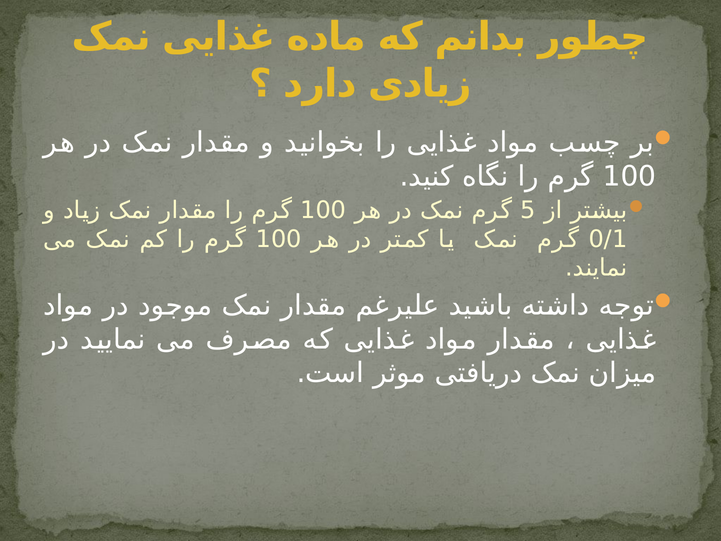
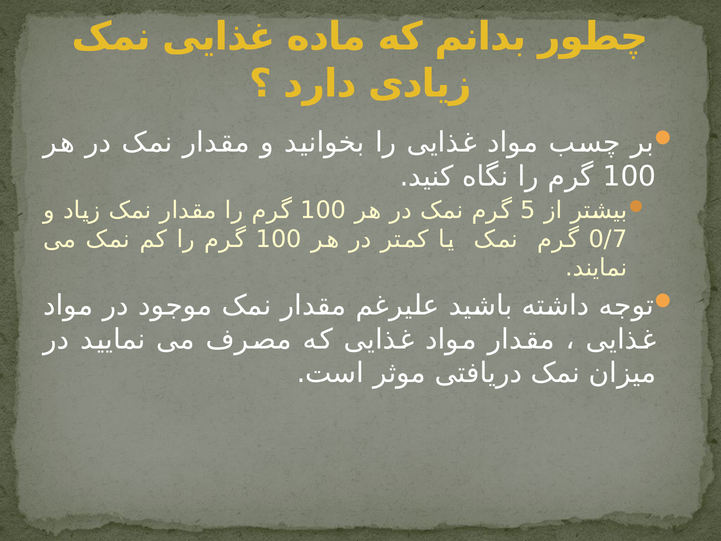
0/1: 0/1 -> 0/7 (608, 239)
